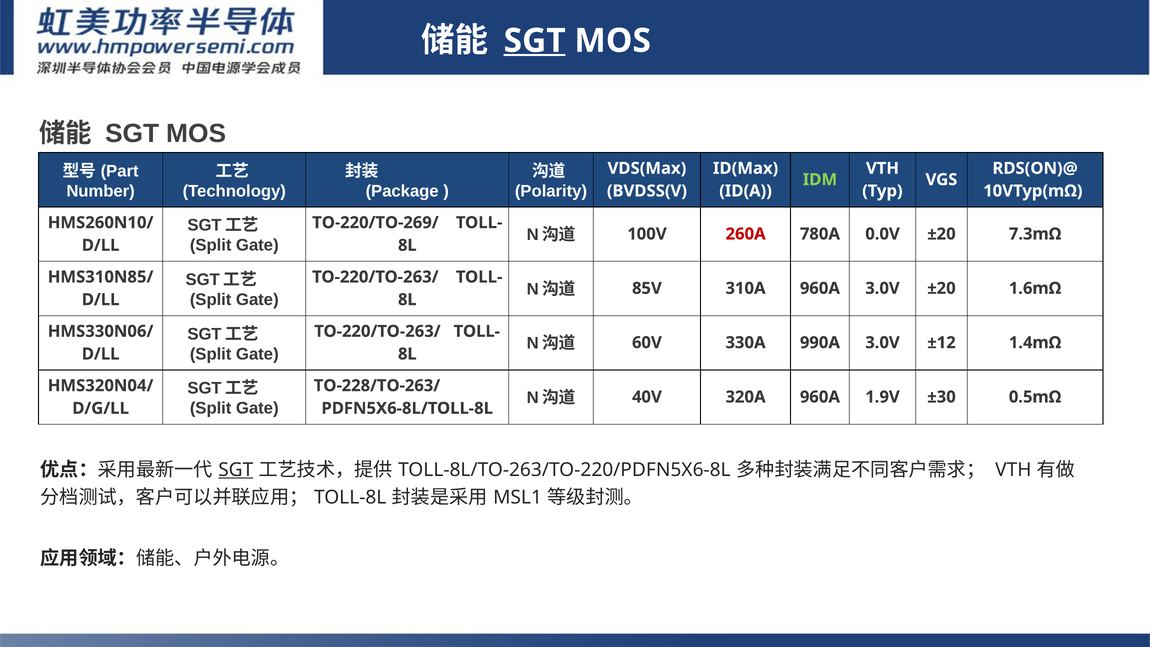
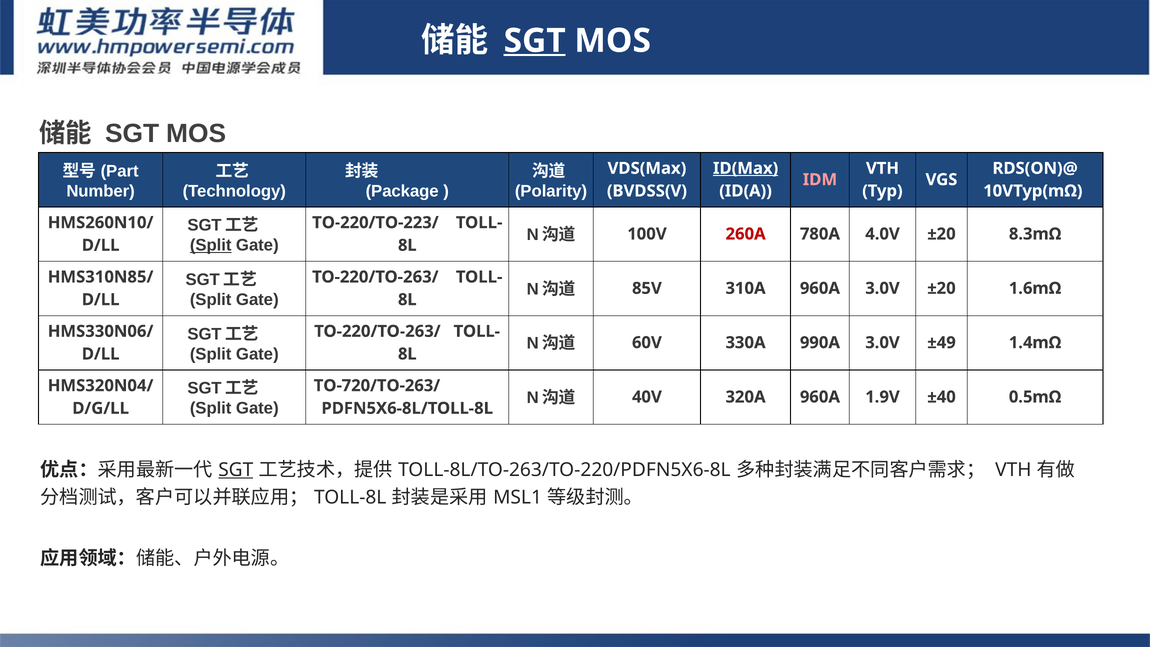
ID(Max underline: none -> present (746, 168)
IDM colour: light green -> pink (820, 180)
TO-220/TO-269/: TO-220/TO-269/ -> TO-220/TO-223/ (375, 223)
0.0V: 0.0V -> 4.0V (883, 234)
7.3mΩ: 7.3mΩ -> 8.3mΩ (1035, 234)
Split underline: none -> present (211, 245)
±12: ±12 -> ±49 (941, 343)
TO-228/TO-263/: TO-228/TO-263/ -> TO-720/TO-263/ (377, 386)
±30: ±30 -> ±40 (941, 397)
